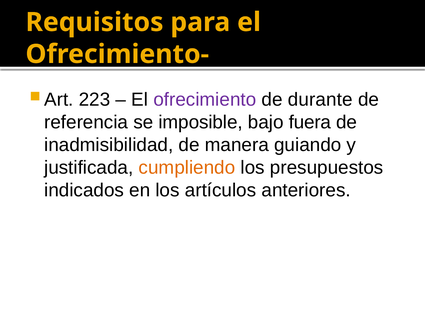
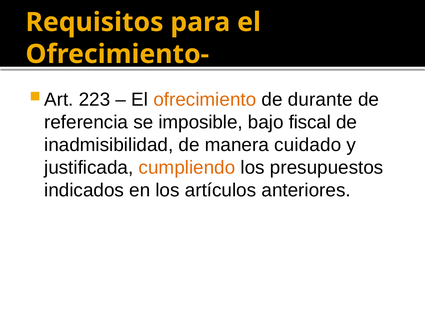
ofrecimiento colour: purple -> orange (205, 99)
fuera: fuera -> fiscal (310, 122)
guiando: guiando -> cuidado (308, 145)
